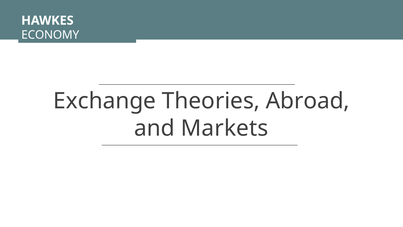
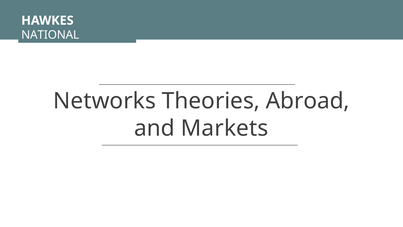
ECONOMY: ECONOMY -> NATIONAL (50, 35)
Exchange: Exchange -> Networks (105, 101)
